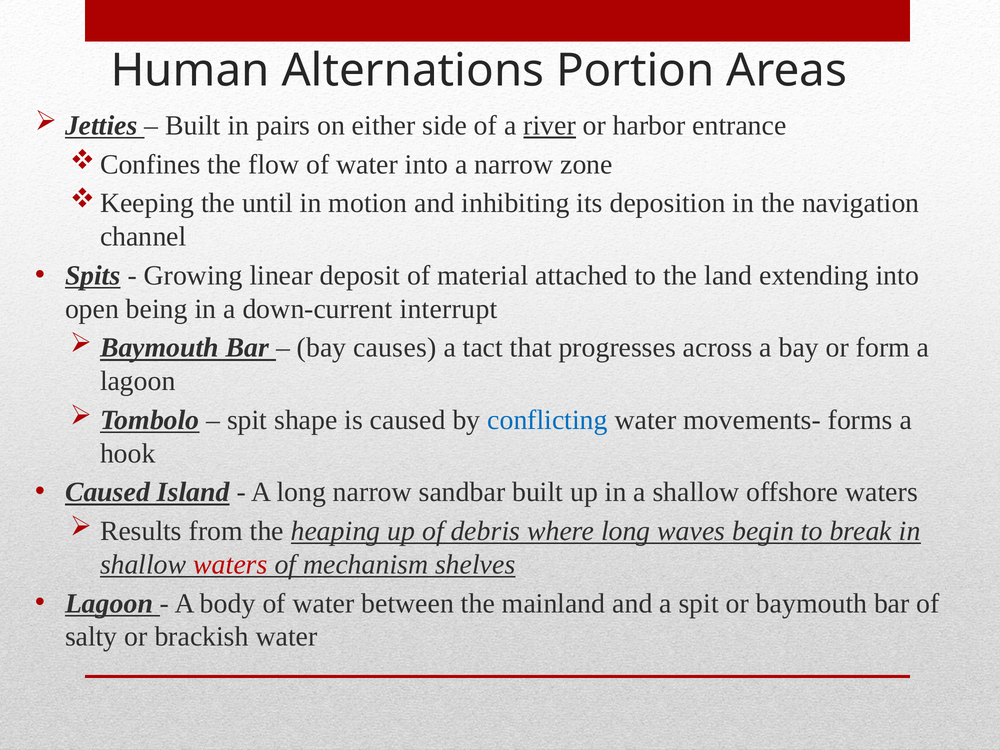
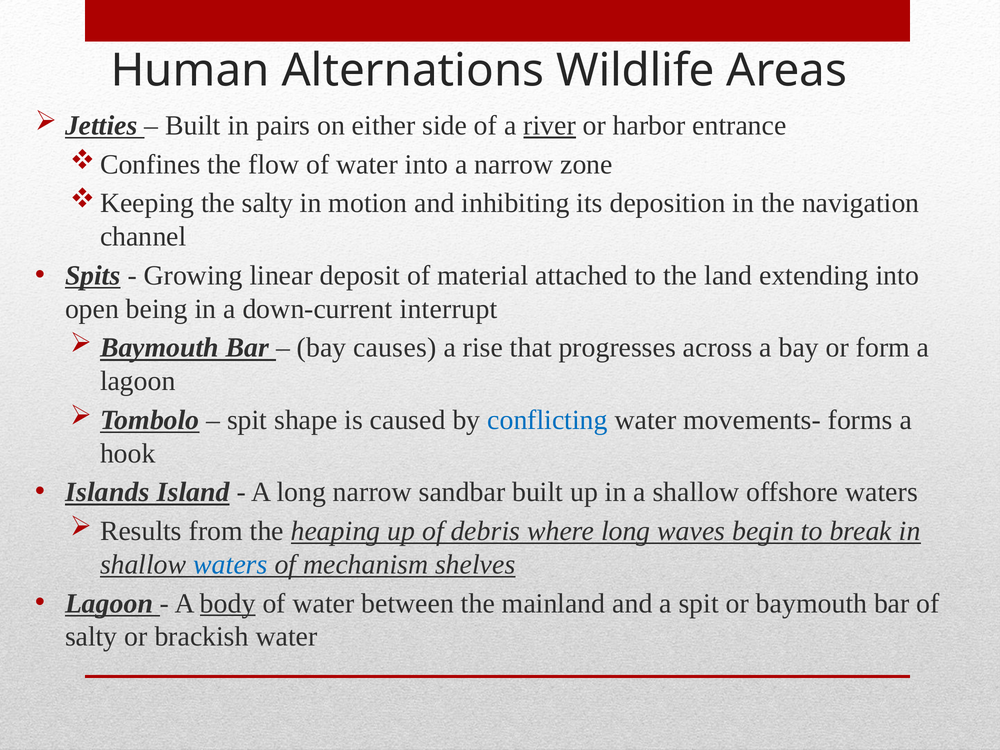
Portion: Portion -> Wildlife (635, 71)
the until: until -> salty (268, 203)
tact: tact -> rise (483, 348)
Caused: Caused -> Islands (107, 492)
waters colour: red -> blue (230, 564)
body underline: none -> present (228, 603)
